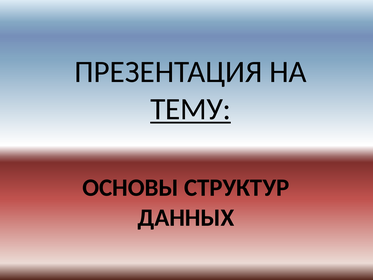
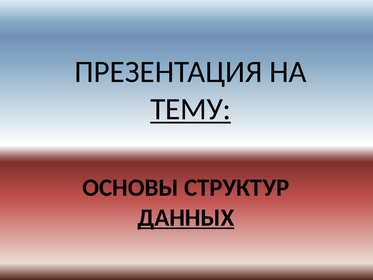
ДАННЫХ underline: none -> present (186, 217)
